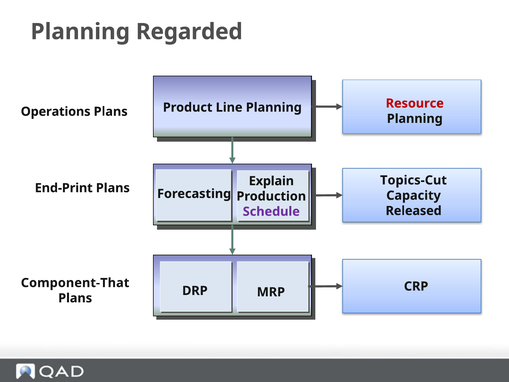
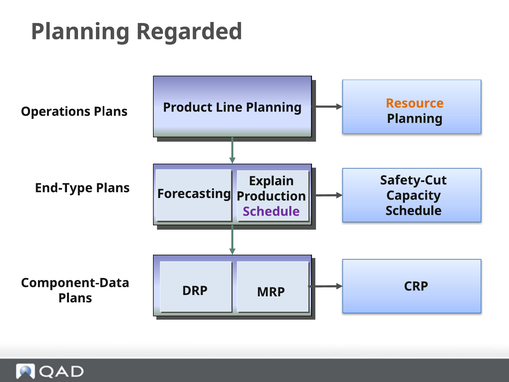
Resource colour: red -> orange (415, 103)
Topics-Cut: Topics-Cut -> Safety-Cut (414, 180)
End-Print: End-Print -> End-Type (64, 188)
Released: Released -> Schedule (414, 211)
Component-That: Component-That -> Component-Data (75, 283)
